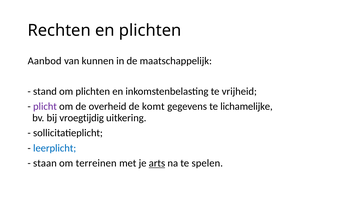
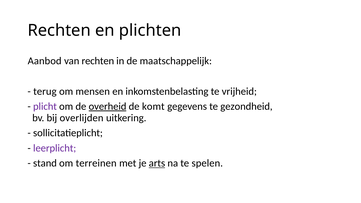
van kunnen: kunnen -> rechten (98, 61)
stand: stand -> terug (45, 91)
om plichten: plichten -> mensen (93, 91)
overheid underline: none -> present (108, 106)
lichamelijke: lichamelijke -> gezondheid (246, 106)
vroegtijdig: vroegtijdig -> overlijden (82, 118)
leerplicht colour: blue -> purple (55, 148)
staan: staan -> stand (45, 163)
